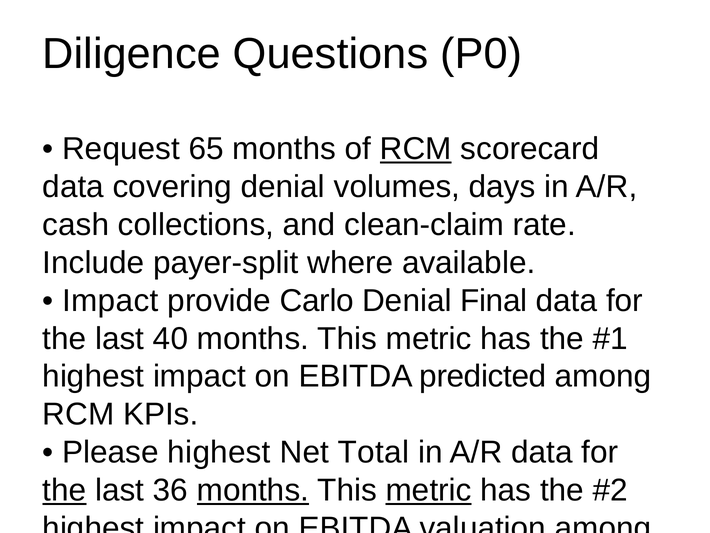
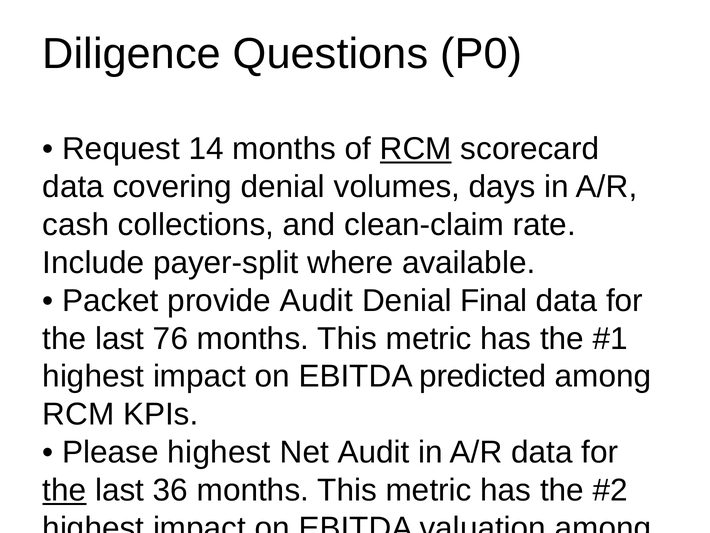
65: 65 -> 14 (206, 149)
Impact: Impact -> Packet (110, 300)
provide Carlo: Carlo -> Audit (316, 300)
40: 40 -> 76 (171, 338)
Net Total: Total -> Audit (374, 452)
months underline: present -> none (253, 490)
metric underline: present -> none (429, 490)
